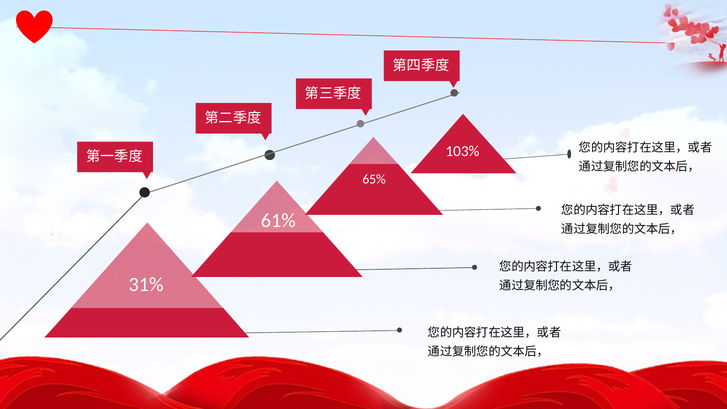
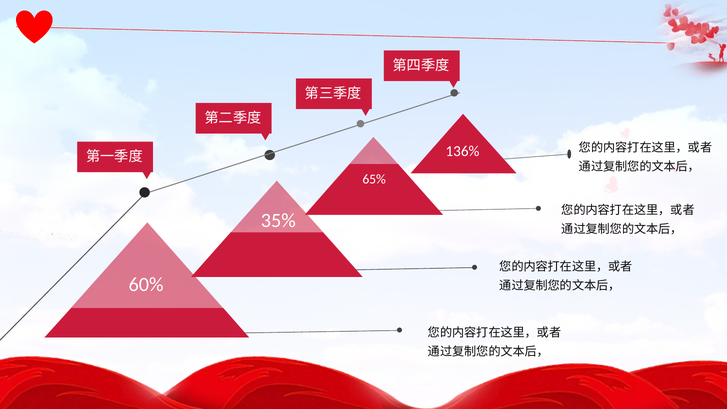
103%: 103% -> 136% (462, 151)
61%: 61% -> 35% (278, 220)
31%: 31% -> 60% (146, 284)
